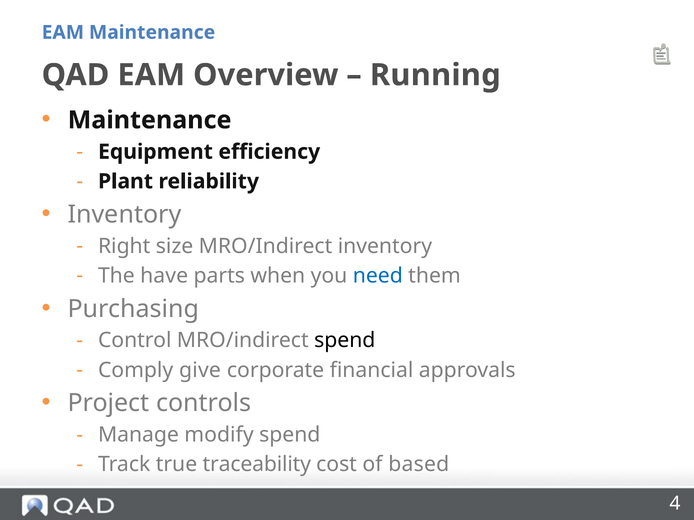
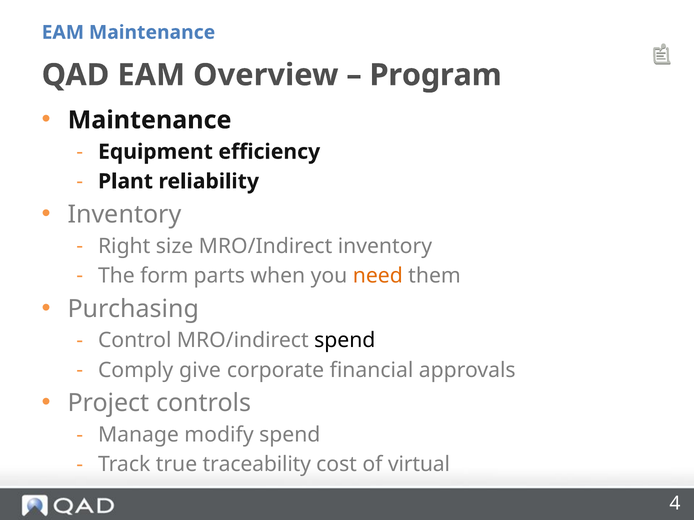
Running: Running -> Program (436, 75)
have: have -> form (164, 276)
need colour: blue -> orange (378, 276)
based: based -> virtual (419, 465)
